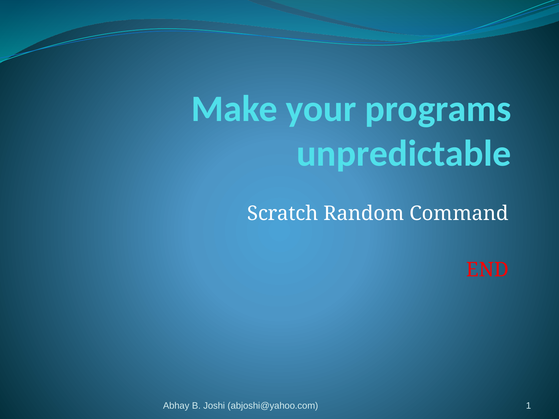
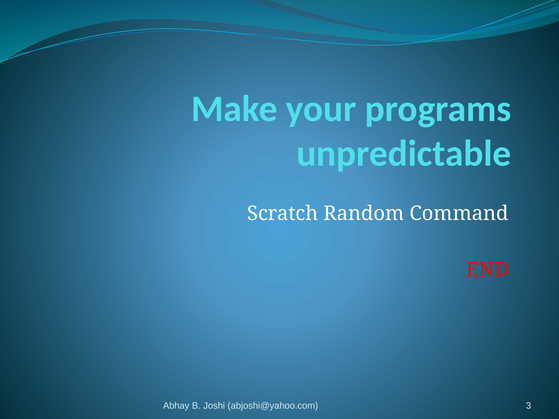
1: 1 -> 3 (529, 406)
